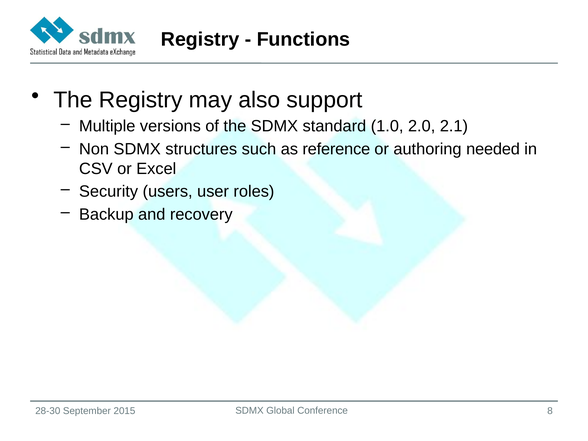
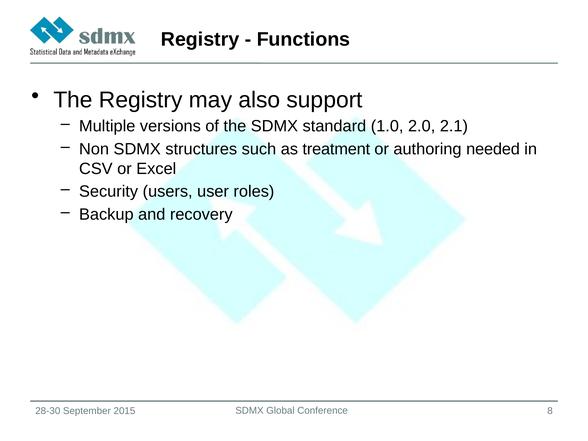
reference: reference -> treatment (336, 149)
